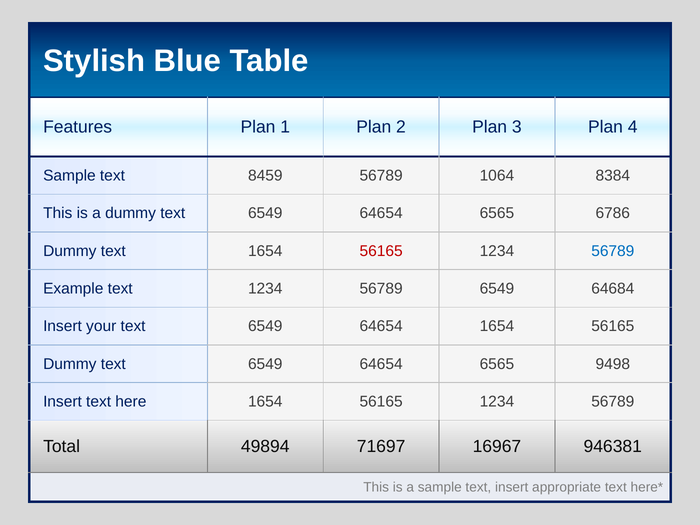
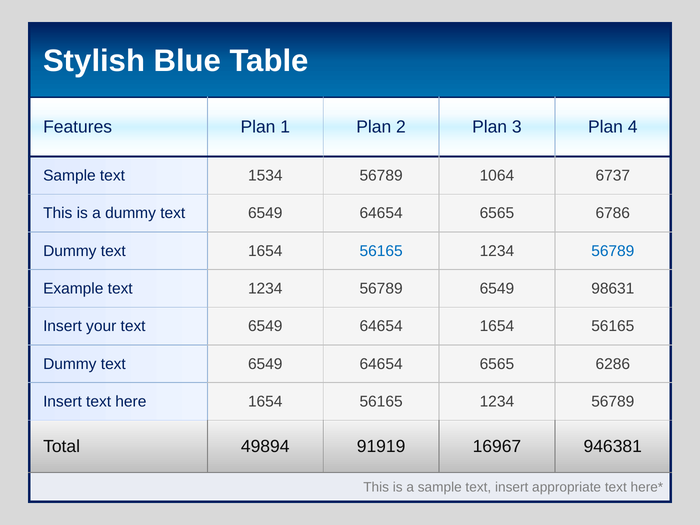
8459: 8459 -> 1534 (265, 176)
8384: 8384 -> 6737 (613, 176)
56165 colour: red -> blue (381, 251)
64684: 64684 -> 98631 (613, 289)
9498: 9498 -> 6286 (613, 364)
71697: 71697 -> 91919 (381, 447)
